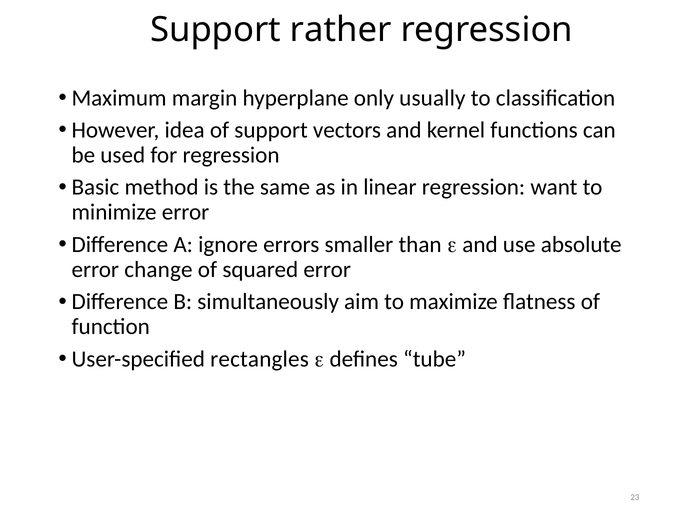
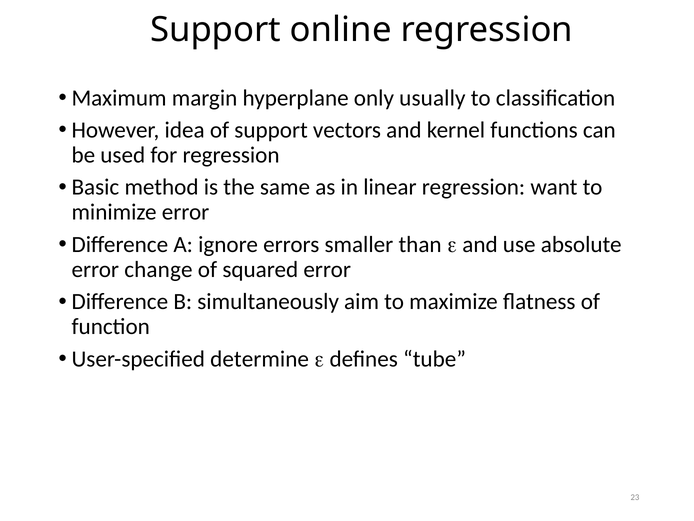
rather: rather -> online (341, 30)
rectangles: rectangles -> determine (260, 359)
